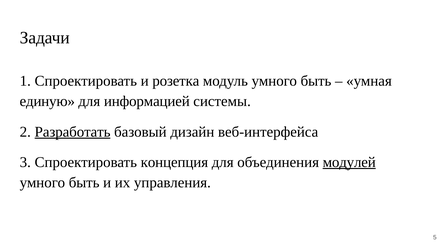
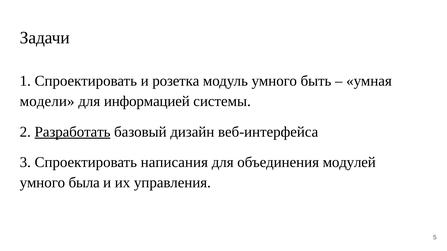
единую: единую -> модели (47, 102)
концепция: концепция -> написания (174, 162)
модулей underline: present -> none (349, 162)
быть: быть -> была (84, 183)
